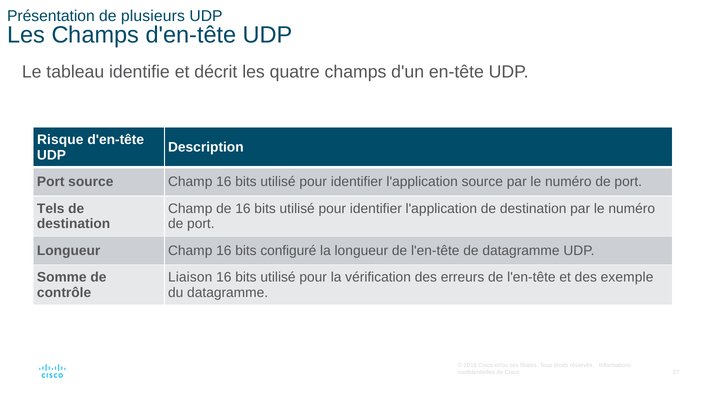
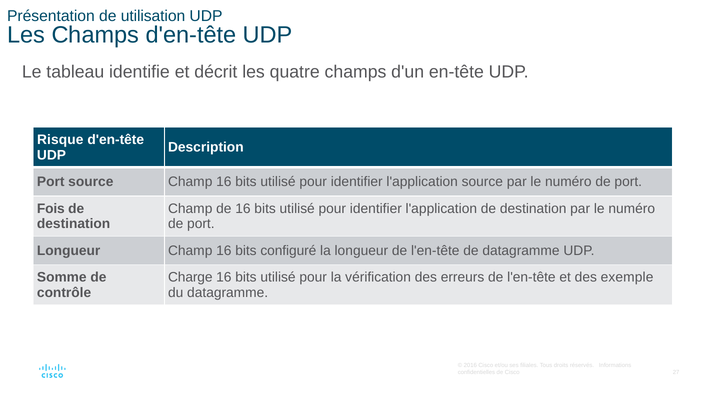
plusieurs: plusieurs -> utilisation (153, 16)
Tels: Tels -> Fois (51, 209)
Liaison: Liaison -> Charge (190, 278)
